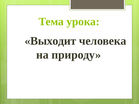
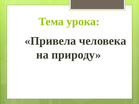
Выходит: Выходит -> Привела (50, 41)
